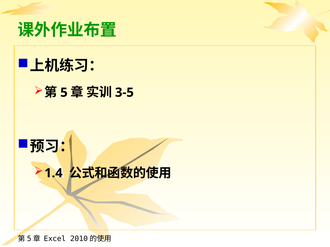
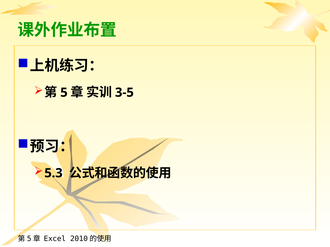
1.4: 1.4 -> 5.3 (54, 173)
